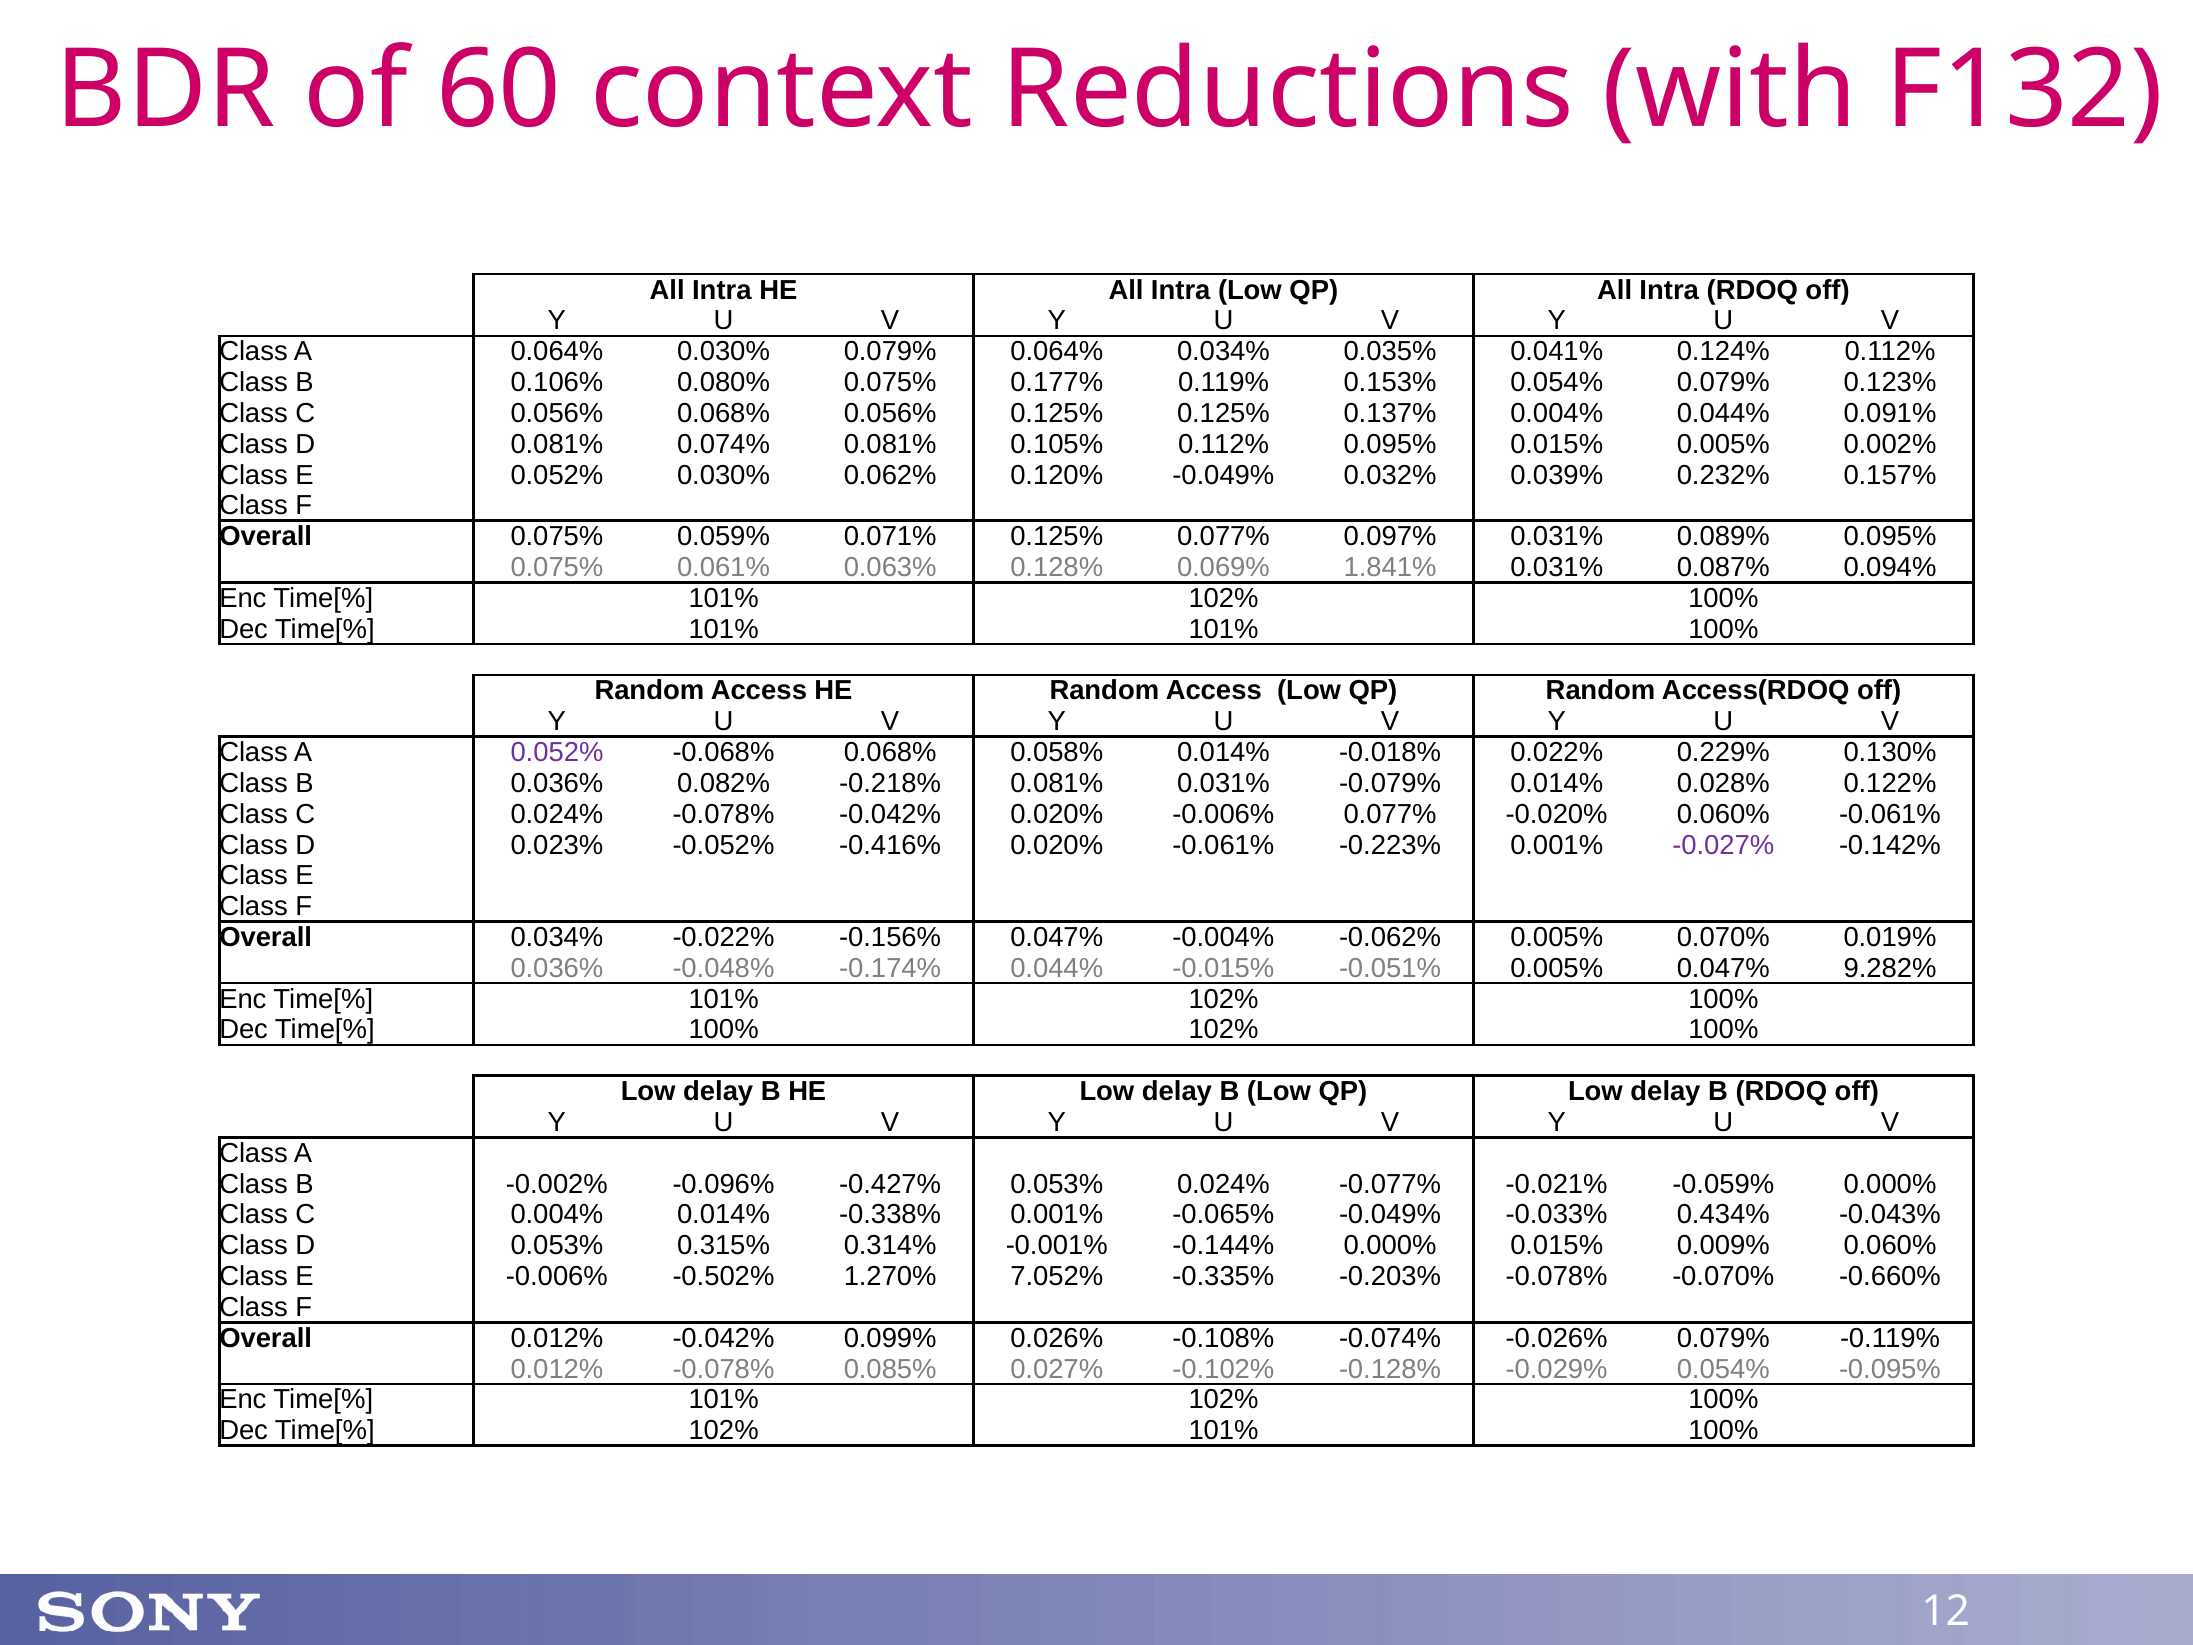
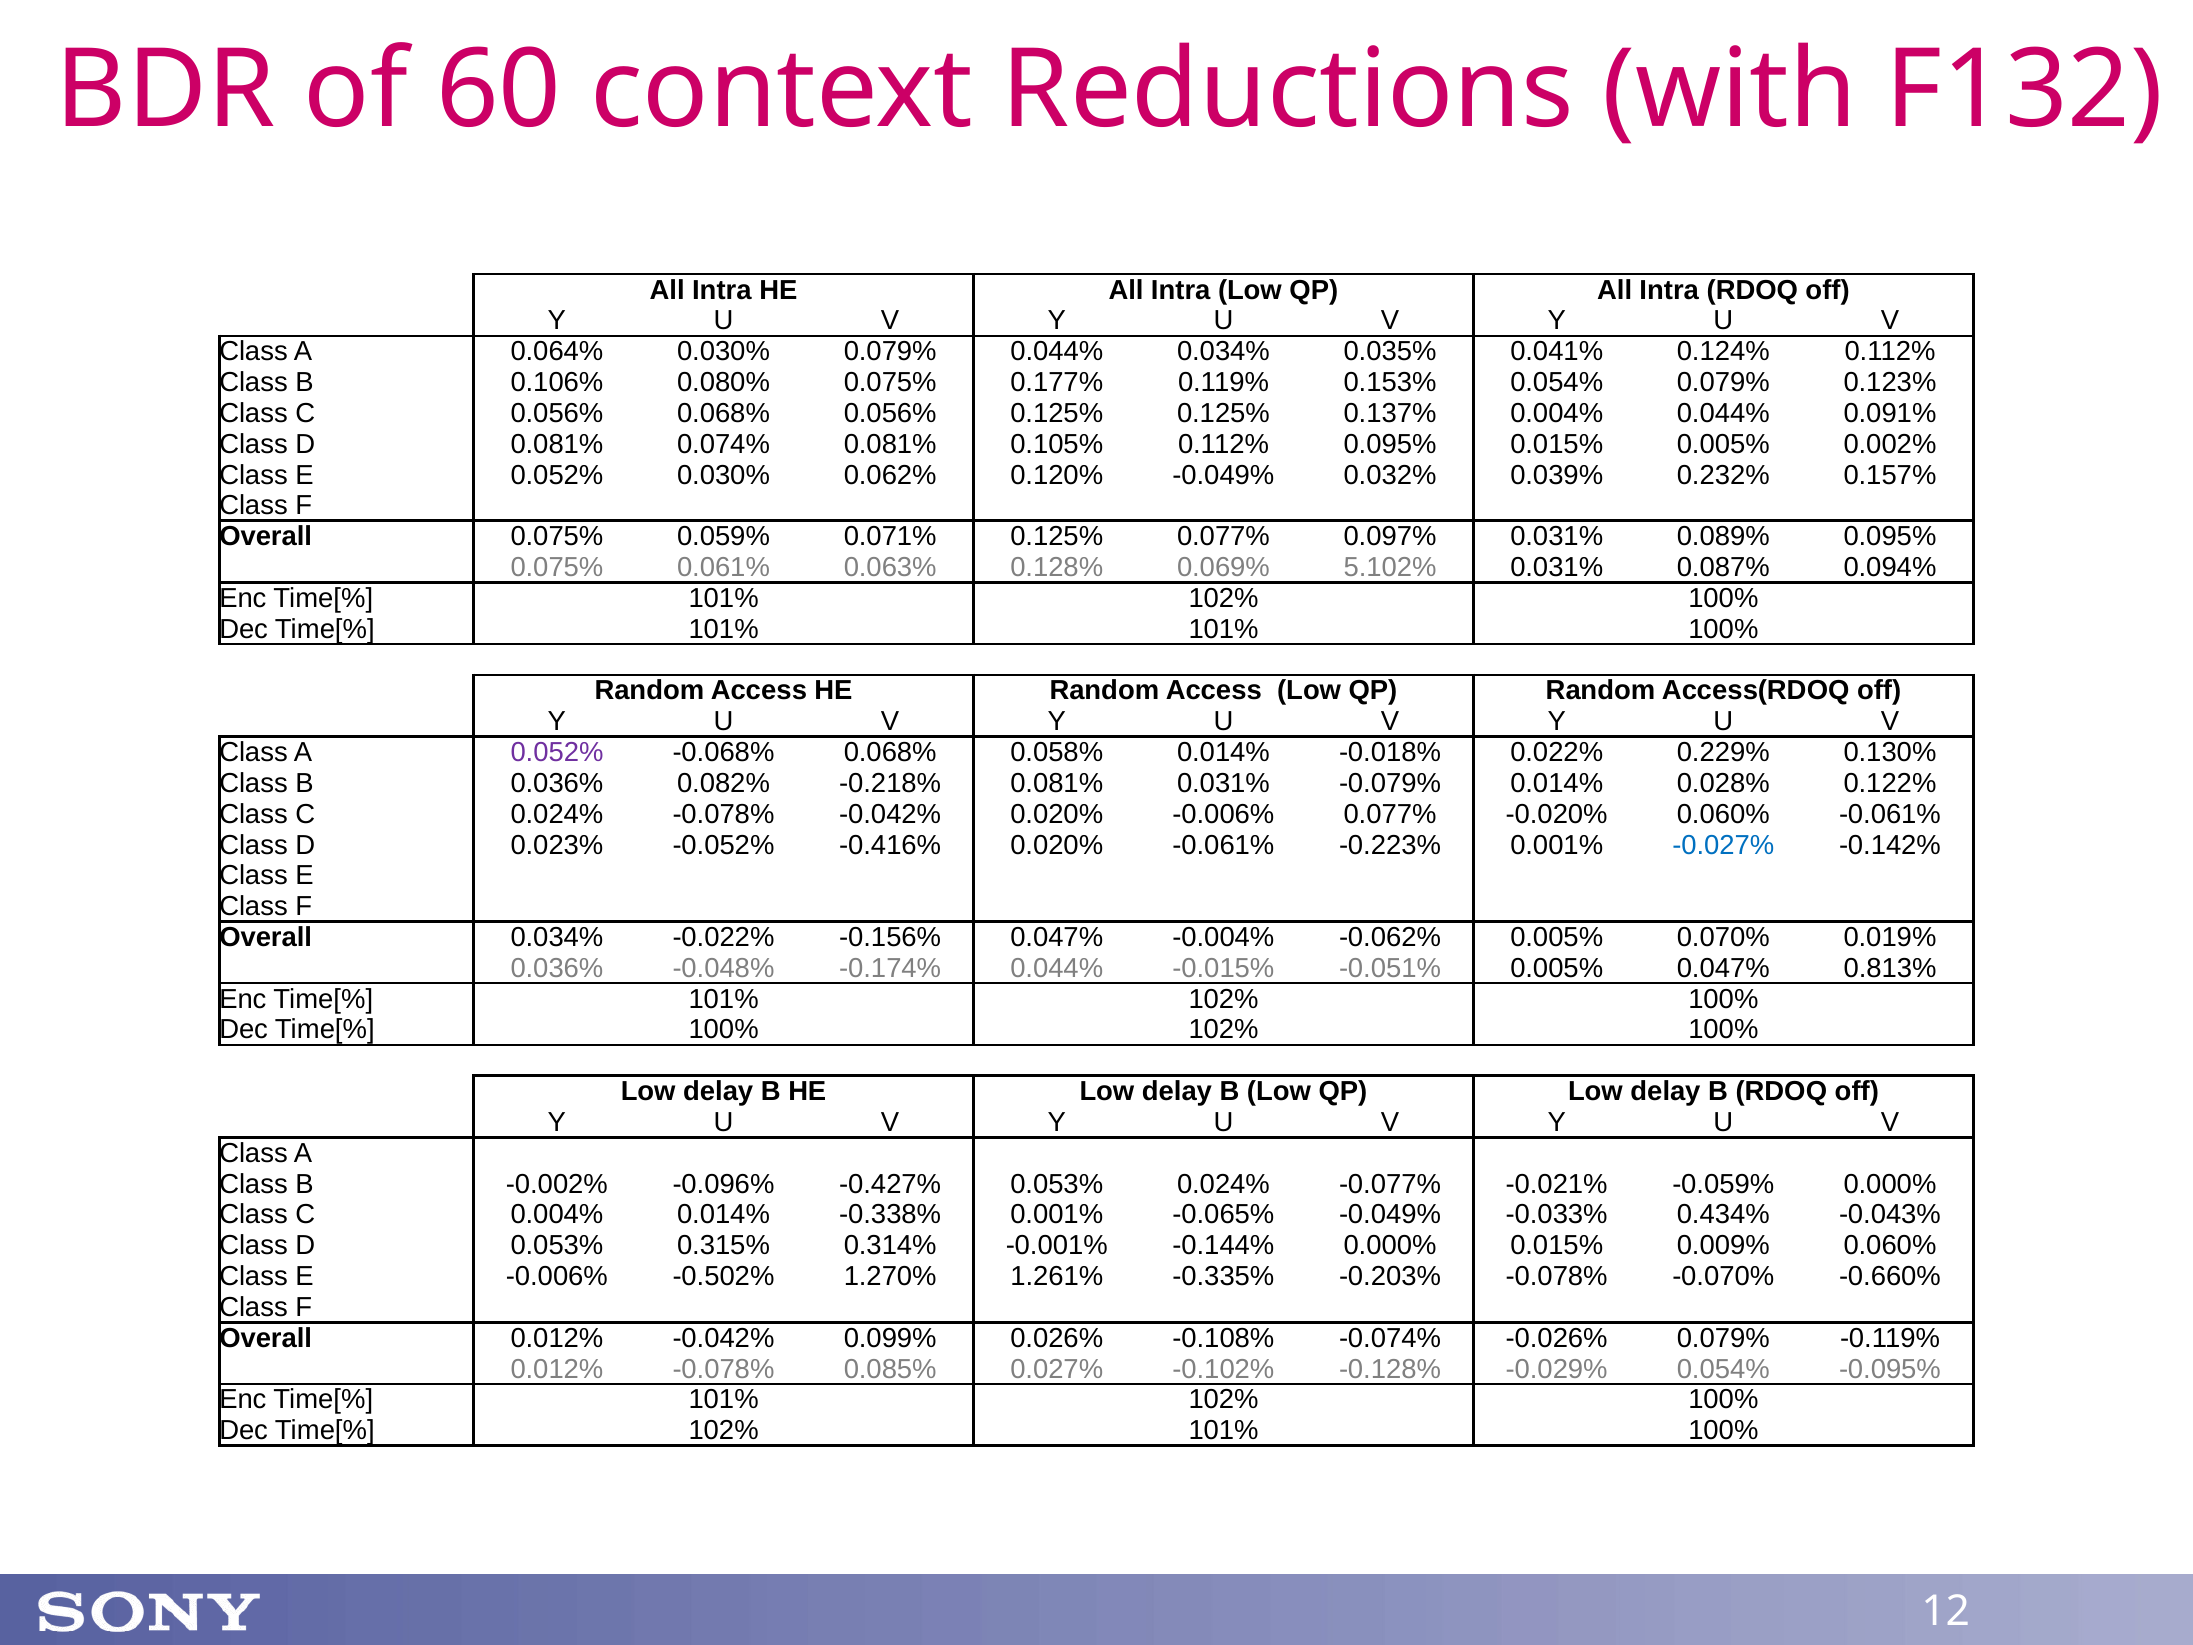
0.079% 0.064%: 0.064% -> 0.044% (1057, 352)
1.841%: 1.841% -> 5.102% (1390, 567)
-0.027% colour: purple -> blue (1723, 845)
9.282%: 9.282% -> 0.813% (1890, 968)
7.052%: 7.052% -> 1.261% (1057, 1276)
